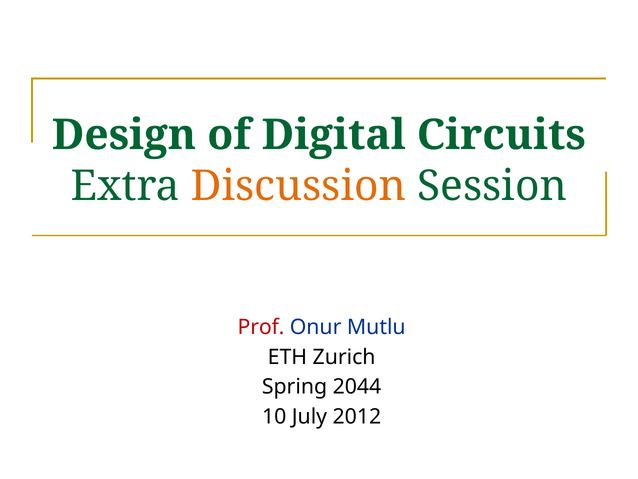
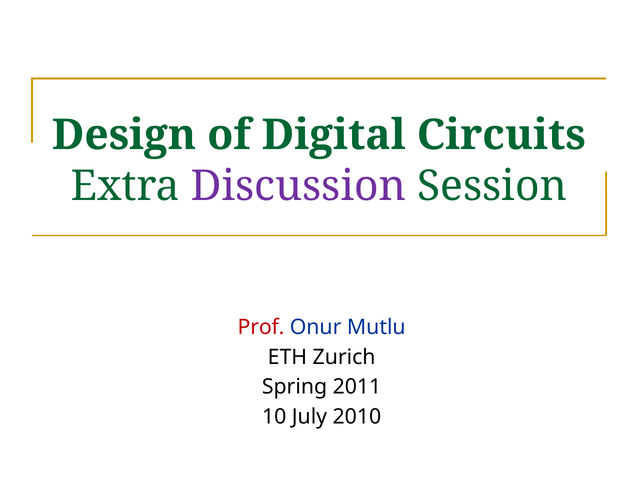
Discussion colour: orange -> purple (298, 186)
2044: 2044 -> 2011 (357, 386)
2012: 2012 -> 2010 (357, 416)
